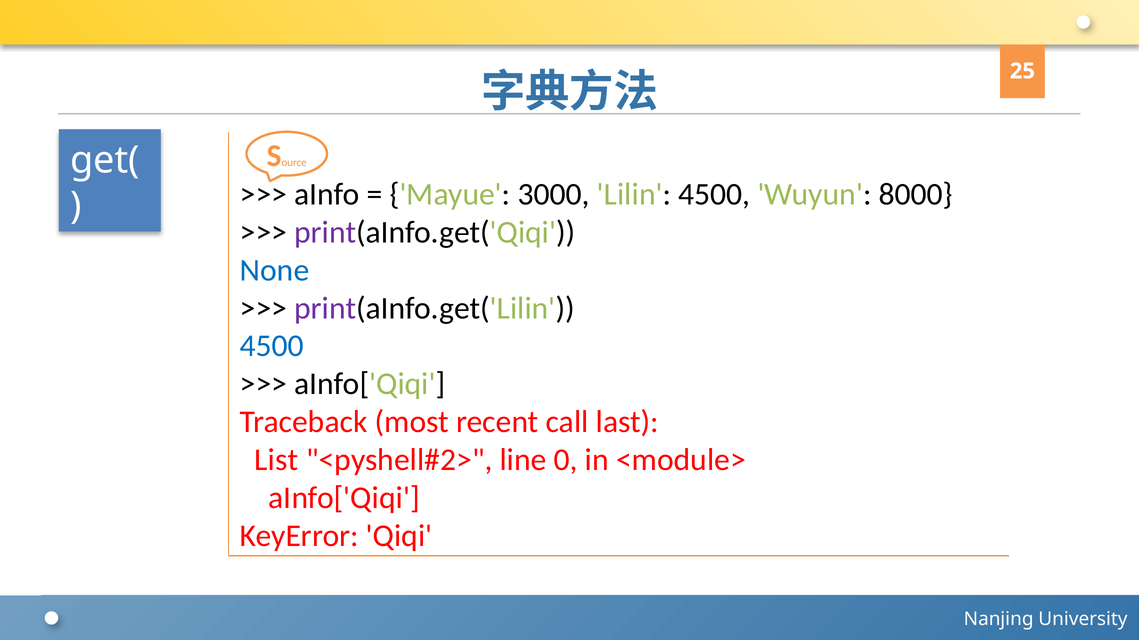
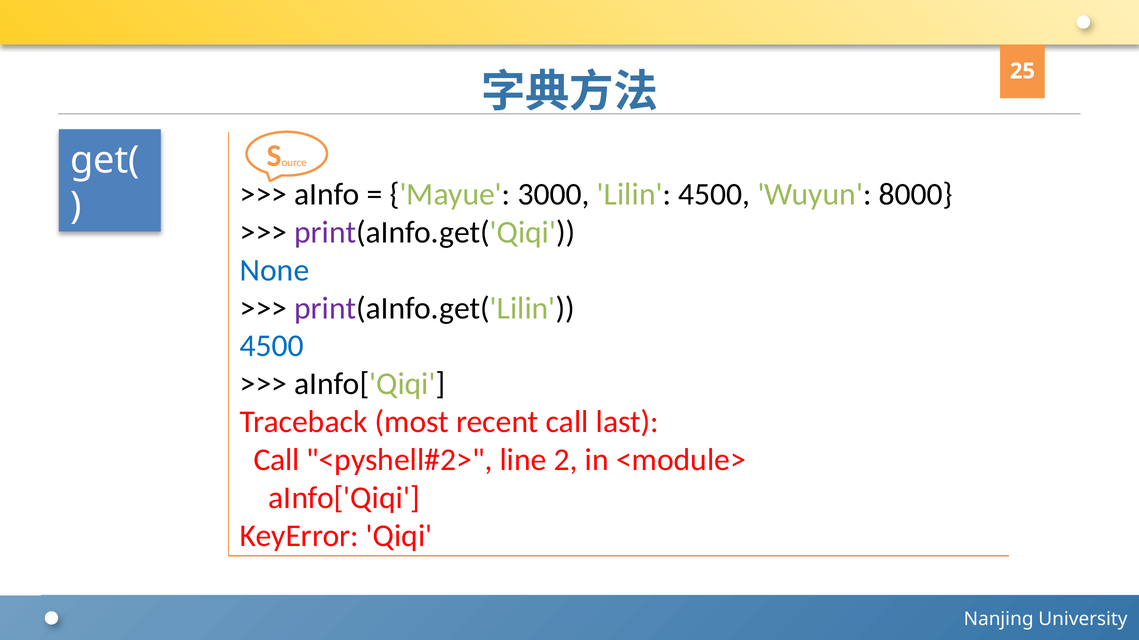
List: List -> Call (277, 460)
0: 0 -> 2 (566, 460)
